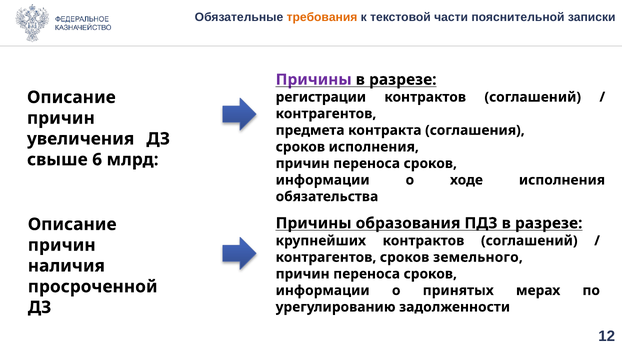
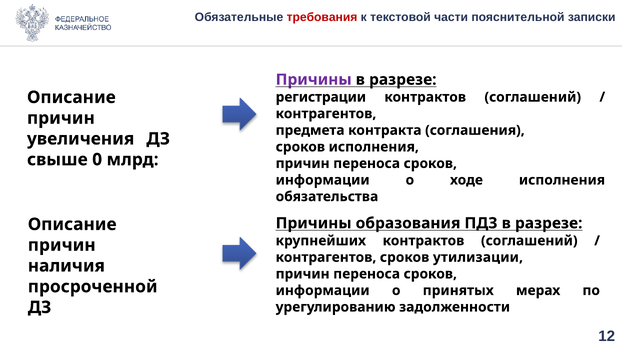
требования colour: orange -> red (322, 17)
6: 6 -> 0 (97, 160)
земельного: земельного -> утилизации (478, 257)
